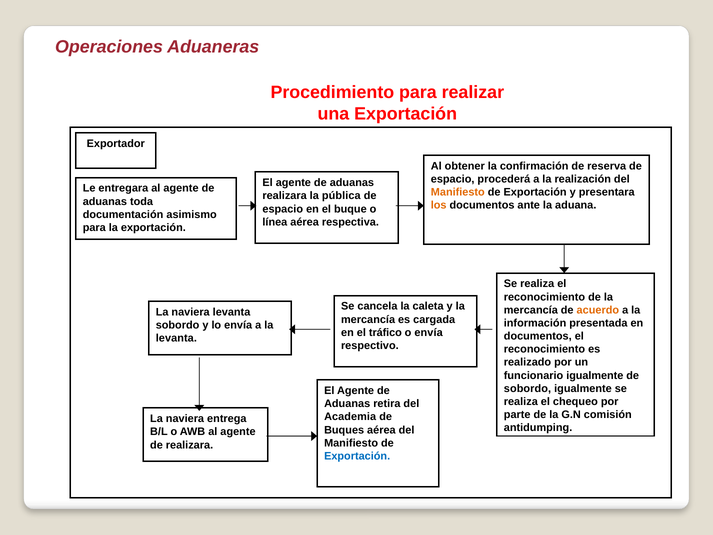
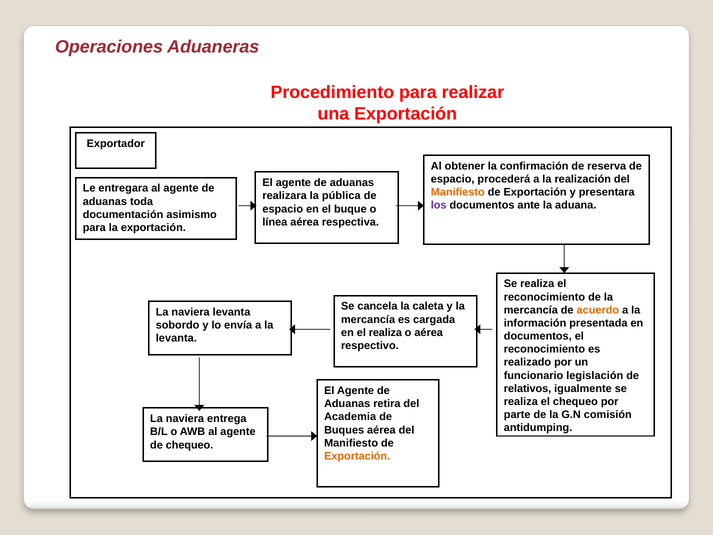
los colour: orange -> purple (439, 205)
el tráfico: tráfico -> realiza (385, 332)
o envía: envía -> aérea (429, 332)
funcionario igualmente: igualmente -> legislación (595, 375)
sobordo: sobordo -> relativos (528, 388)
de realizara: realizara -> chequeo (190, 445)
Exportación colour: blue -> orange (357, 456)
